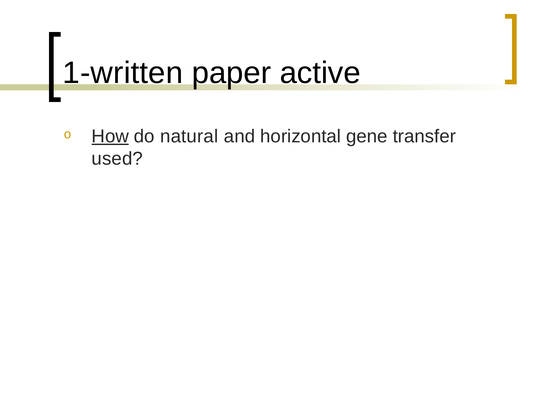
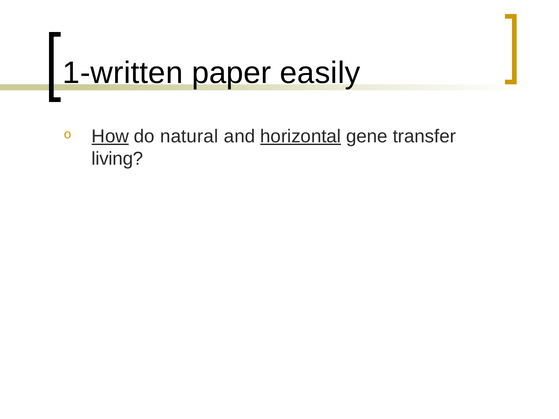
active: active -> easily (320, 73)
horizontal underline: none -> present (301, 136)
used: used -> living (117, 159)
